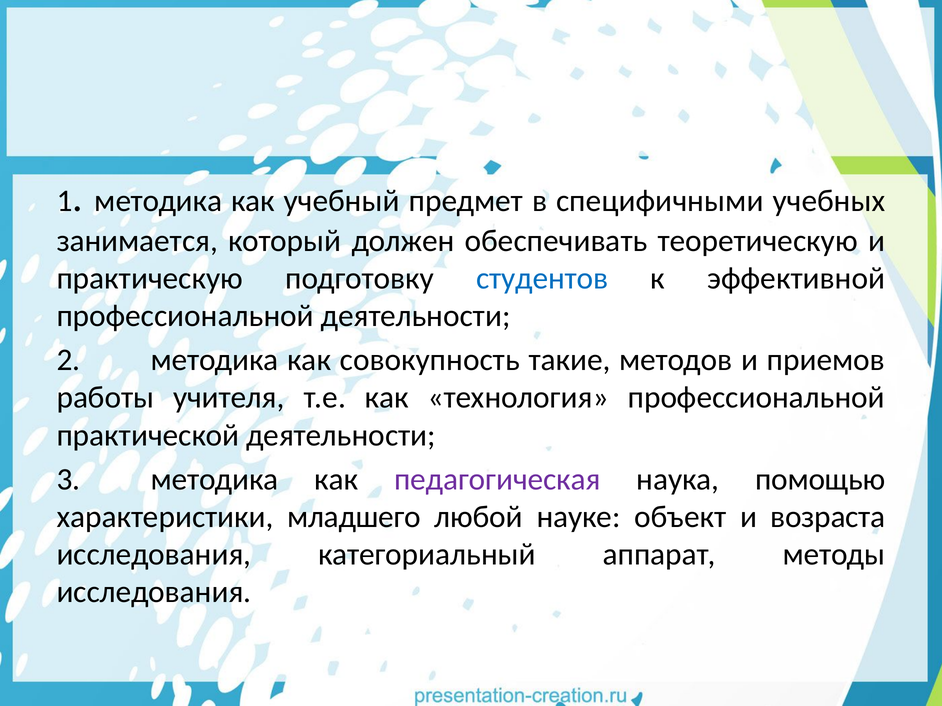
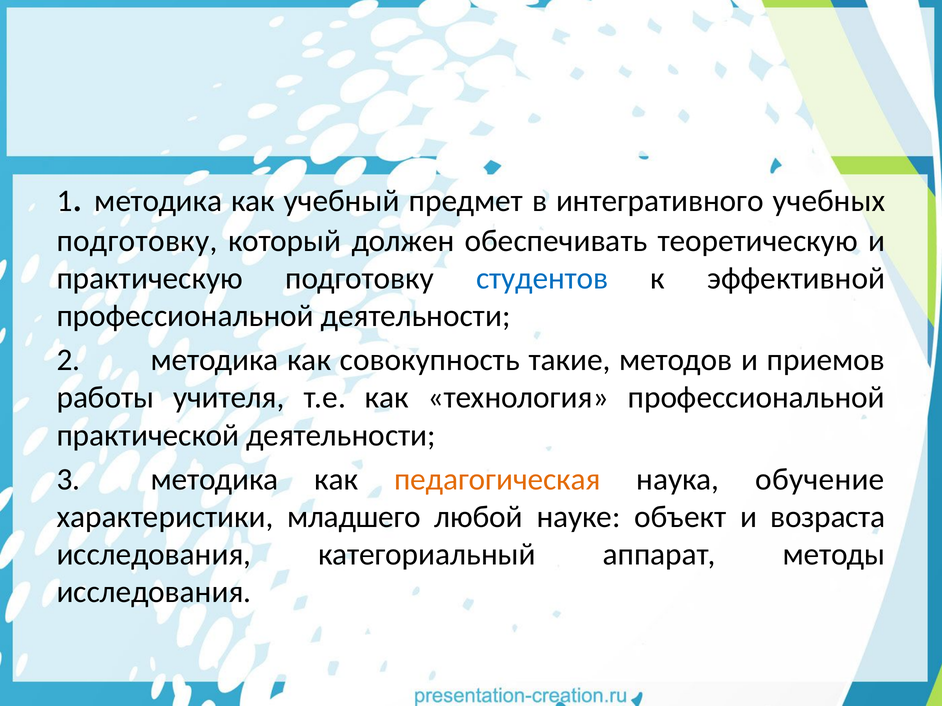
специфичными: специфичными -> интегративного (660, 201)
занимается: занимается -> подготовку (137, 241)
педагогическая colour: purple -> orange (497, 480)
помощью: помощью -> обучение (820, 480)
